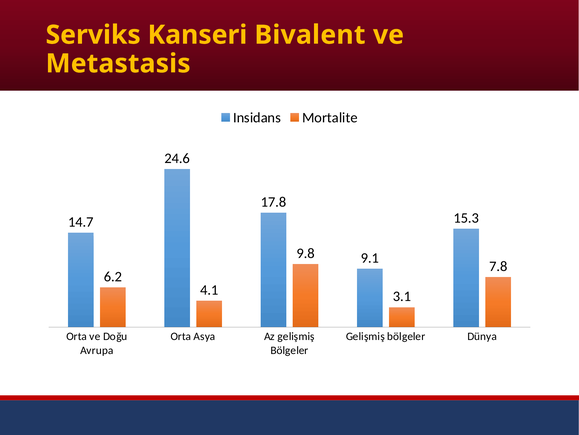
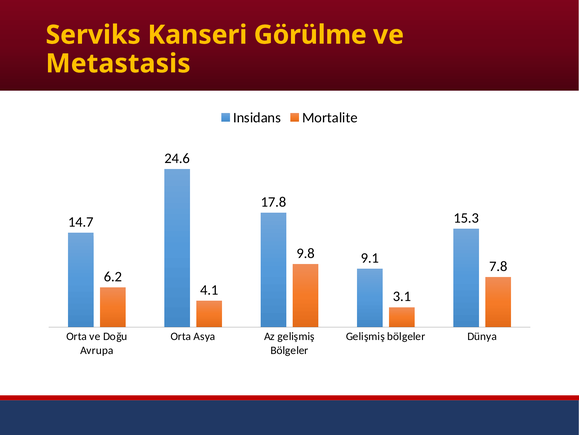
Bivalent: Bivalent -> Görülme (310, 35)
